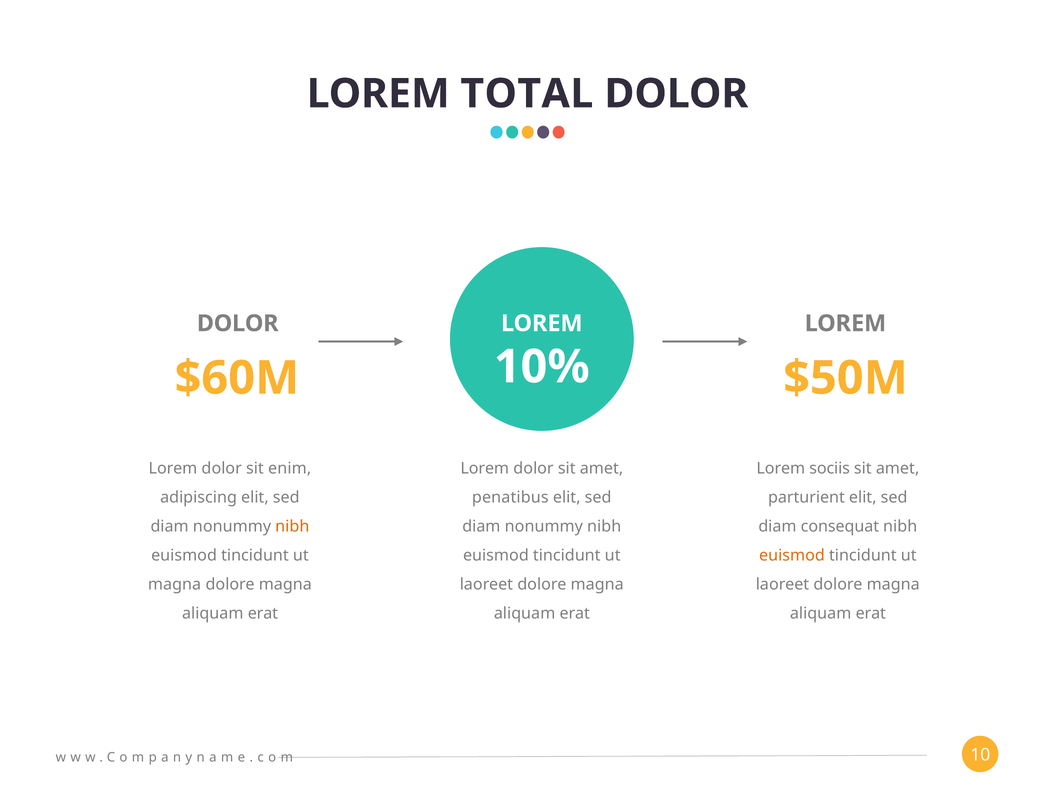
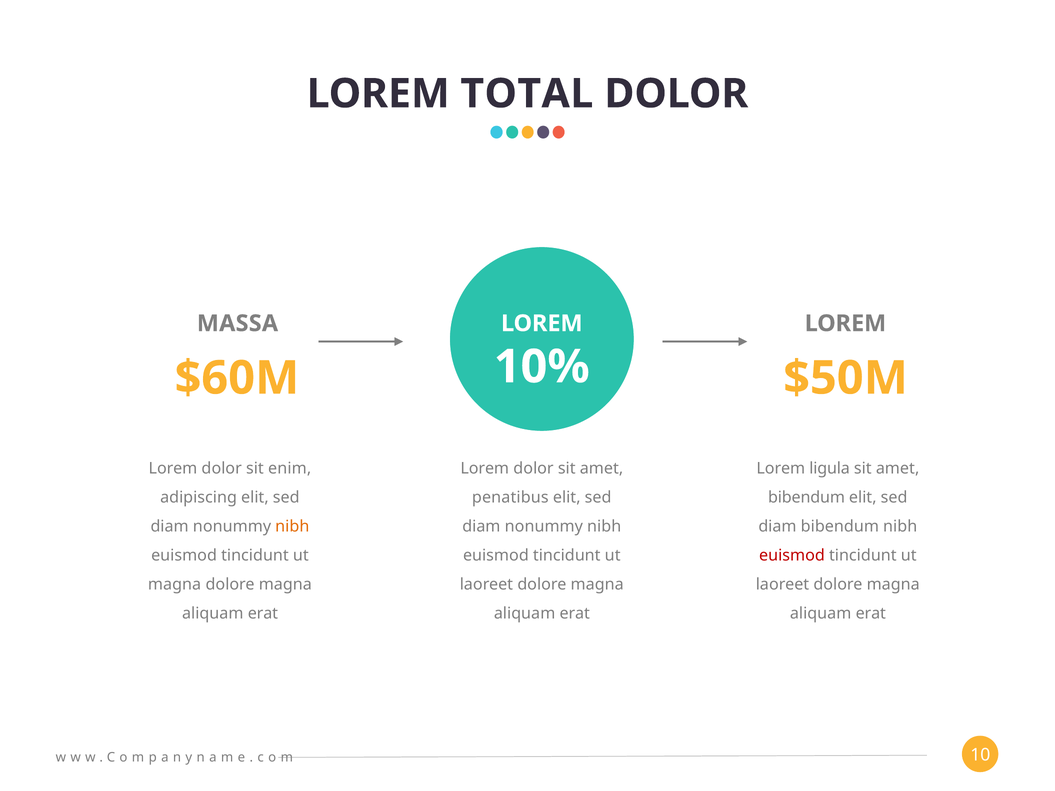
DOLOR: DOLOR -> MASSA (237, 324)
sociis: sociis -> ligula (830, 469)
parturient: parturient -> bibendum (807, 498)
diam consequat: consequat -> bibendum (840, 527)
euismod colour: orange -> red (792, 556)
